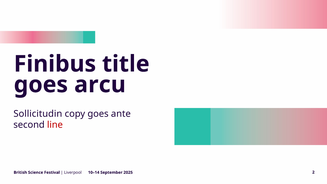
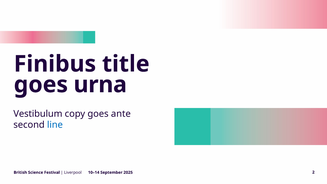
arcu: arcu -> urna (100, 85)
Sollicitudin: Sollicitudin -> Vestibulum (38, 114)
line colour: red -> blue (55, 125)
